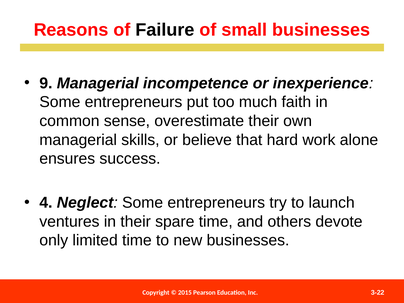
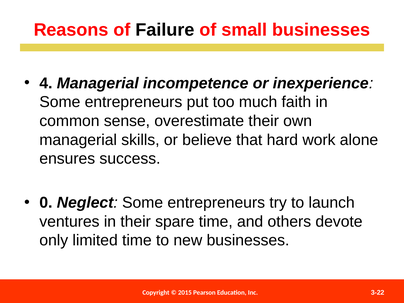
9: 9 -> 4 (46, 83)
4: 4 -> 0 (46, 203)
